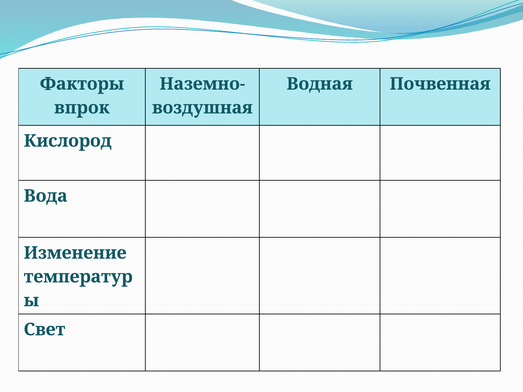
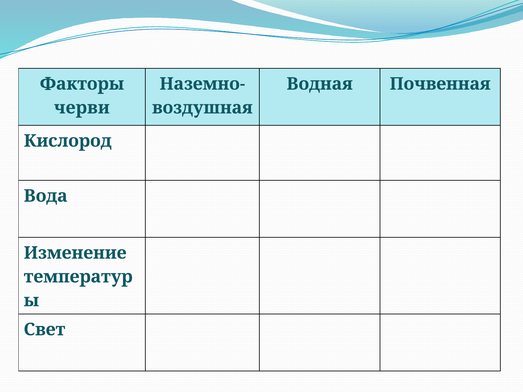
впрок: впрок -> черви (82, 108)
